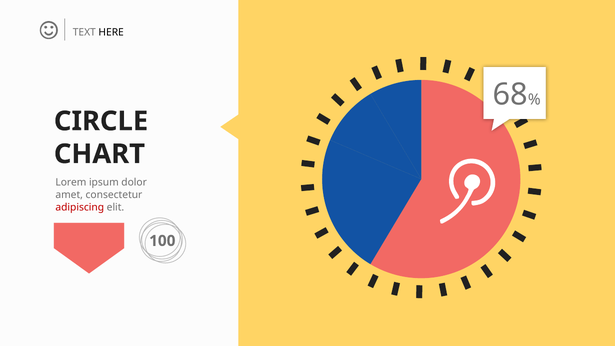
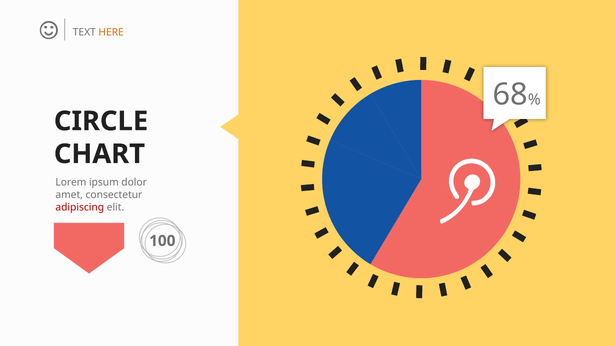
HERE colour: black -> orange (111, 32)
